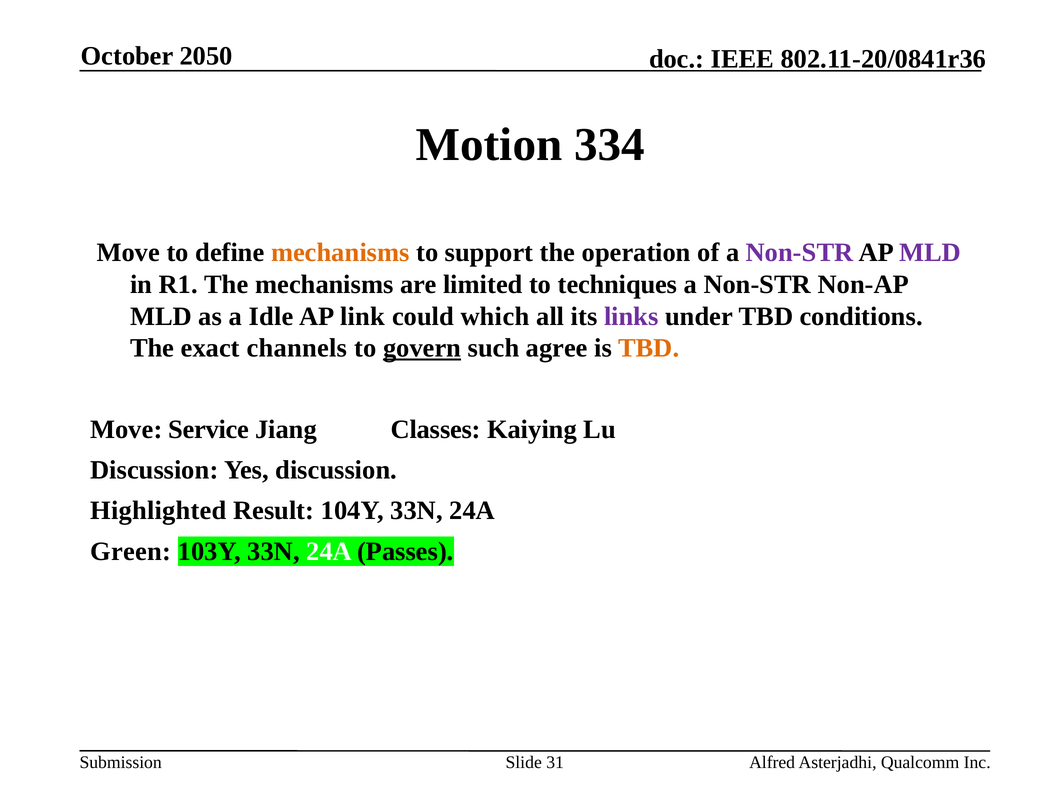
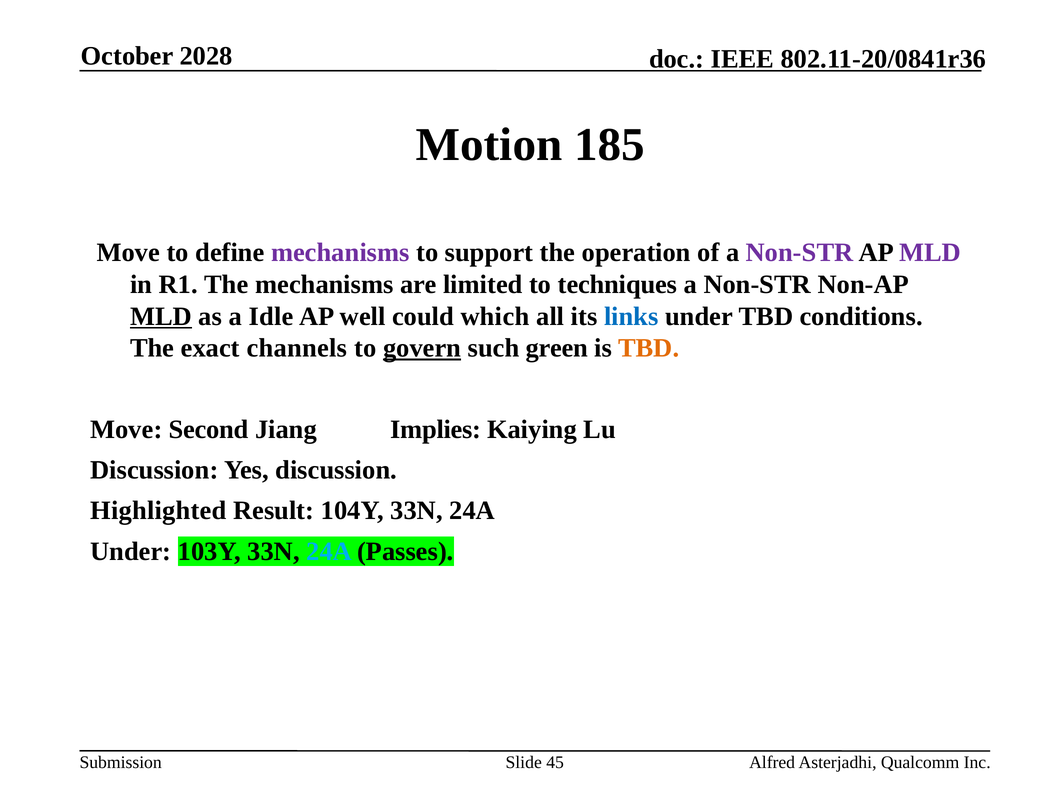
2050: 2050 -> 2028 (206, 56)
334: 334 -> 185 (610, 145)
mechanisms colour: orange -> purple (340, 253)
MLD underline: none -> present (161, 317)
link: link -> well (363, 317)
links colour: purple -> blue (631, 317)
agree: agree -> green (557, 348)
Service: Service -> Second (209, 430)
Classes: Classes -> Implies (436, 430)
Green: Green -> Under (131, 552)
24A colour: white -> light blue (329, 552)
31: 31 -> 45 (555, 763)
